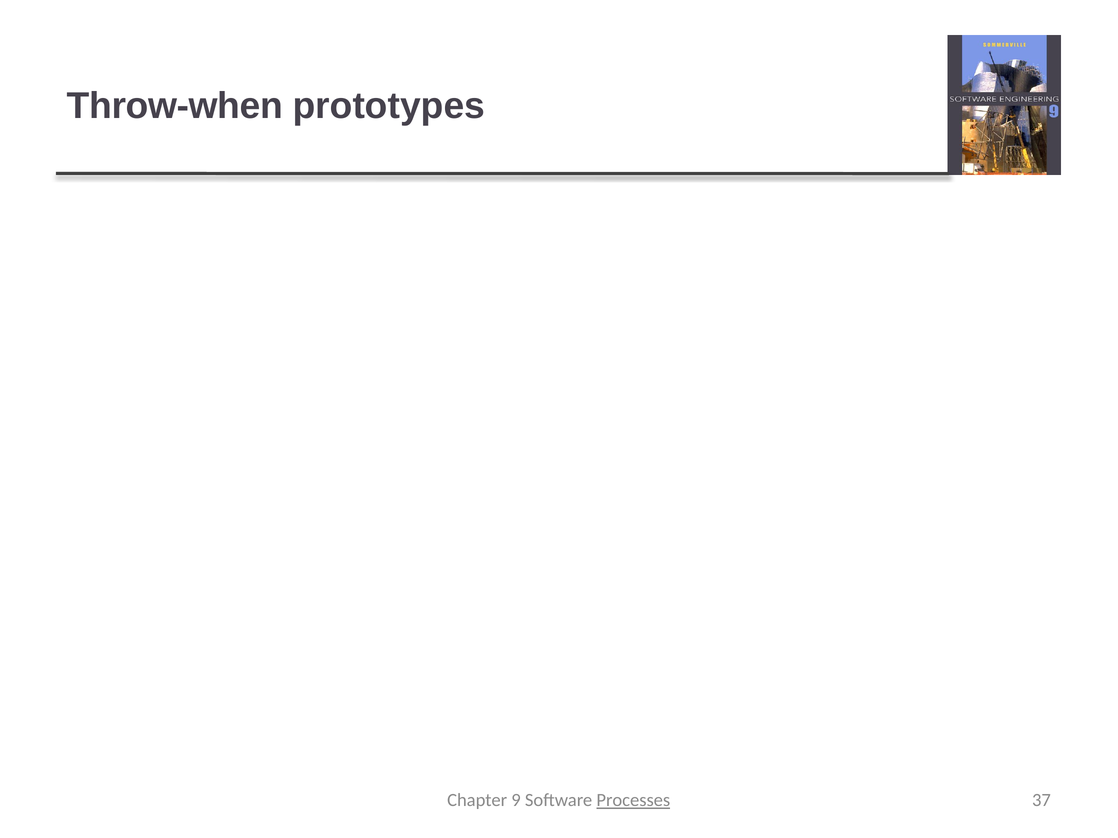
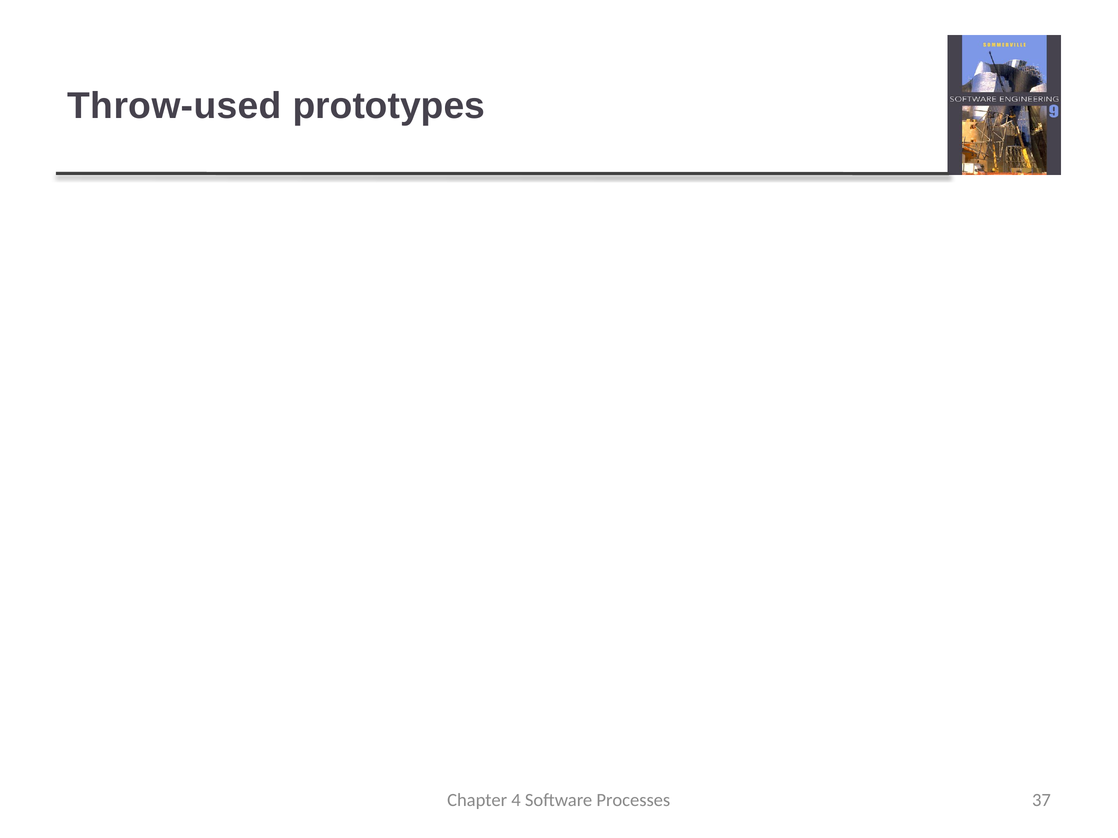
Throw-when: Throw-when -> Throw-used (174, 106)
9: 9 -> 4 (516, 801)
Processes underline: present -> none (633, 801)
